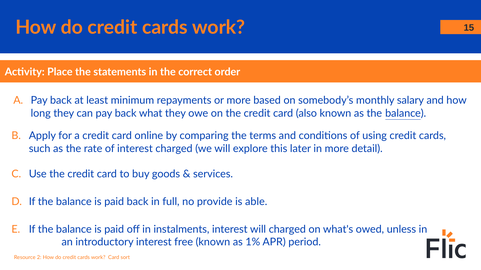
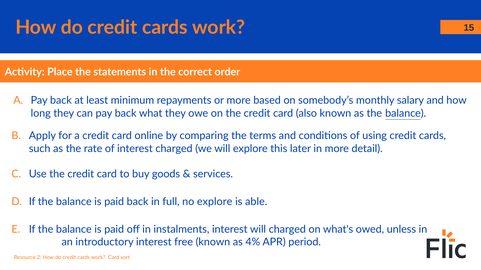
no provide: provide -> explore (215, 202)
1%: 1% -> 4% (253, 242)
